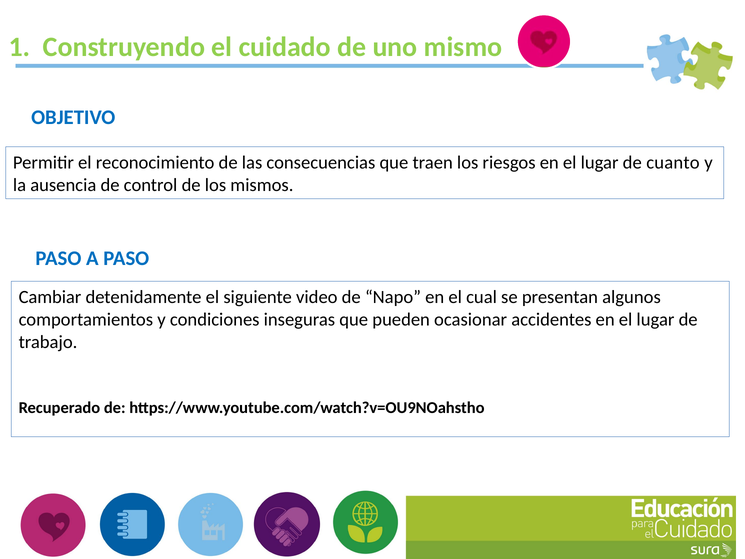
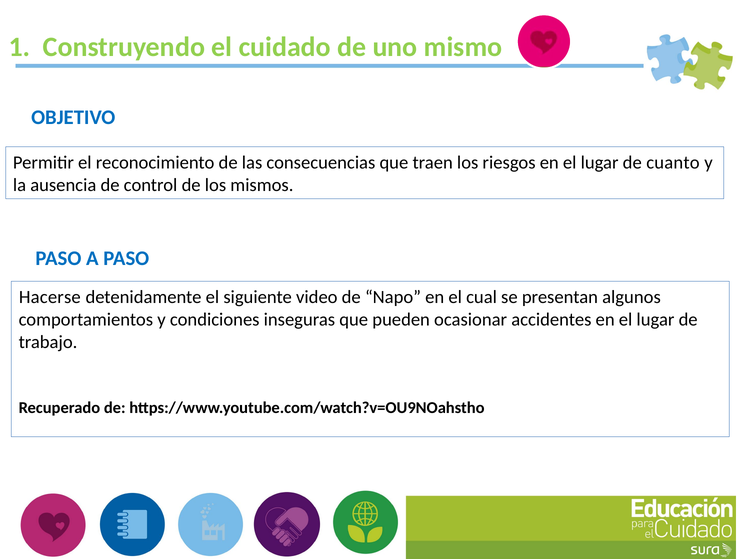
Cambiar: Cambiar -> Hacerse (50, 297)
